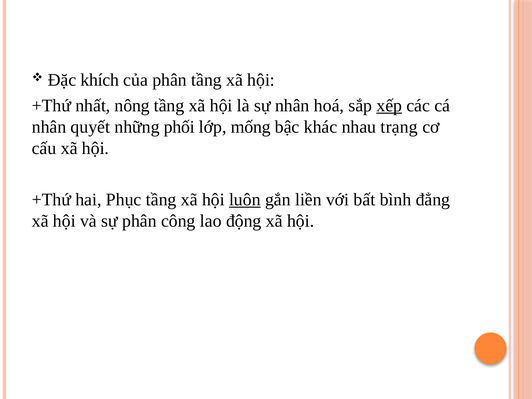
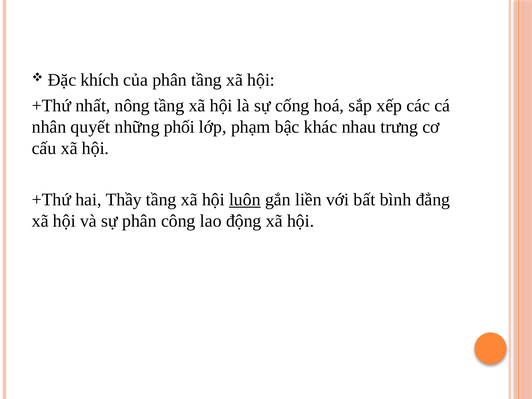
sự nhân: nhân -> cống (292, 106)
xếp underline: present -> none (389, 106)
mống: mống -> phạm (251, 127)
trạng: trạng -> trưng (399, 127)
Phục: Phục -> Thầy (124, 200)
